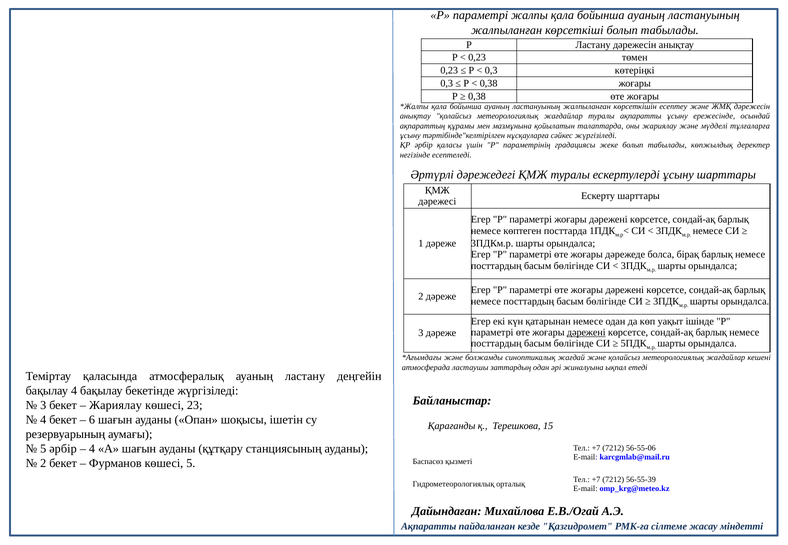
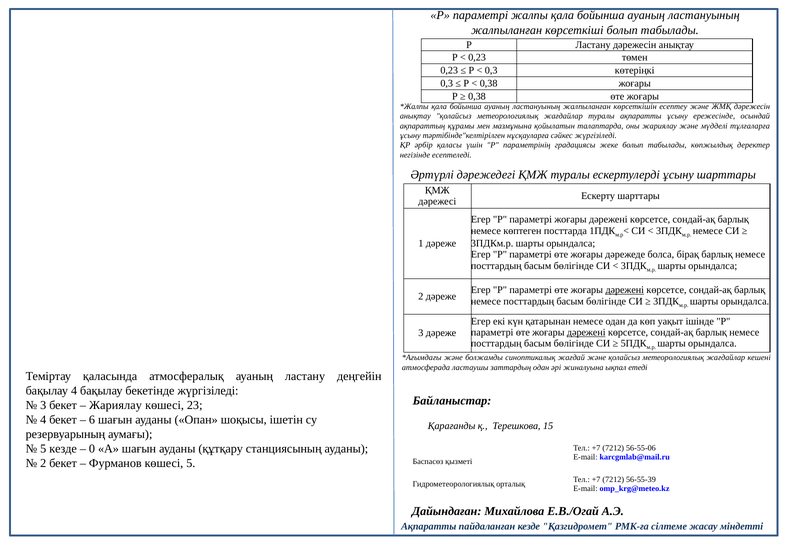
дәрежені underline: none -> present (625, 290)
5 әрбір: әрбір -> кезде (63, 449)
4: 4 -> 0 (92, 449)
